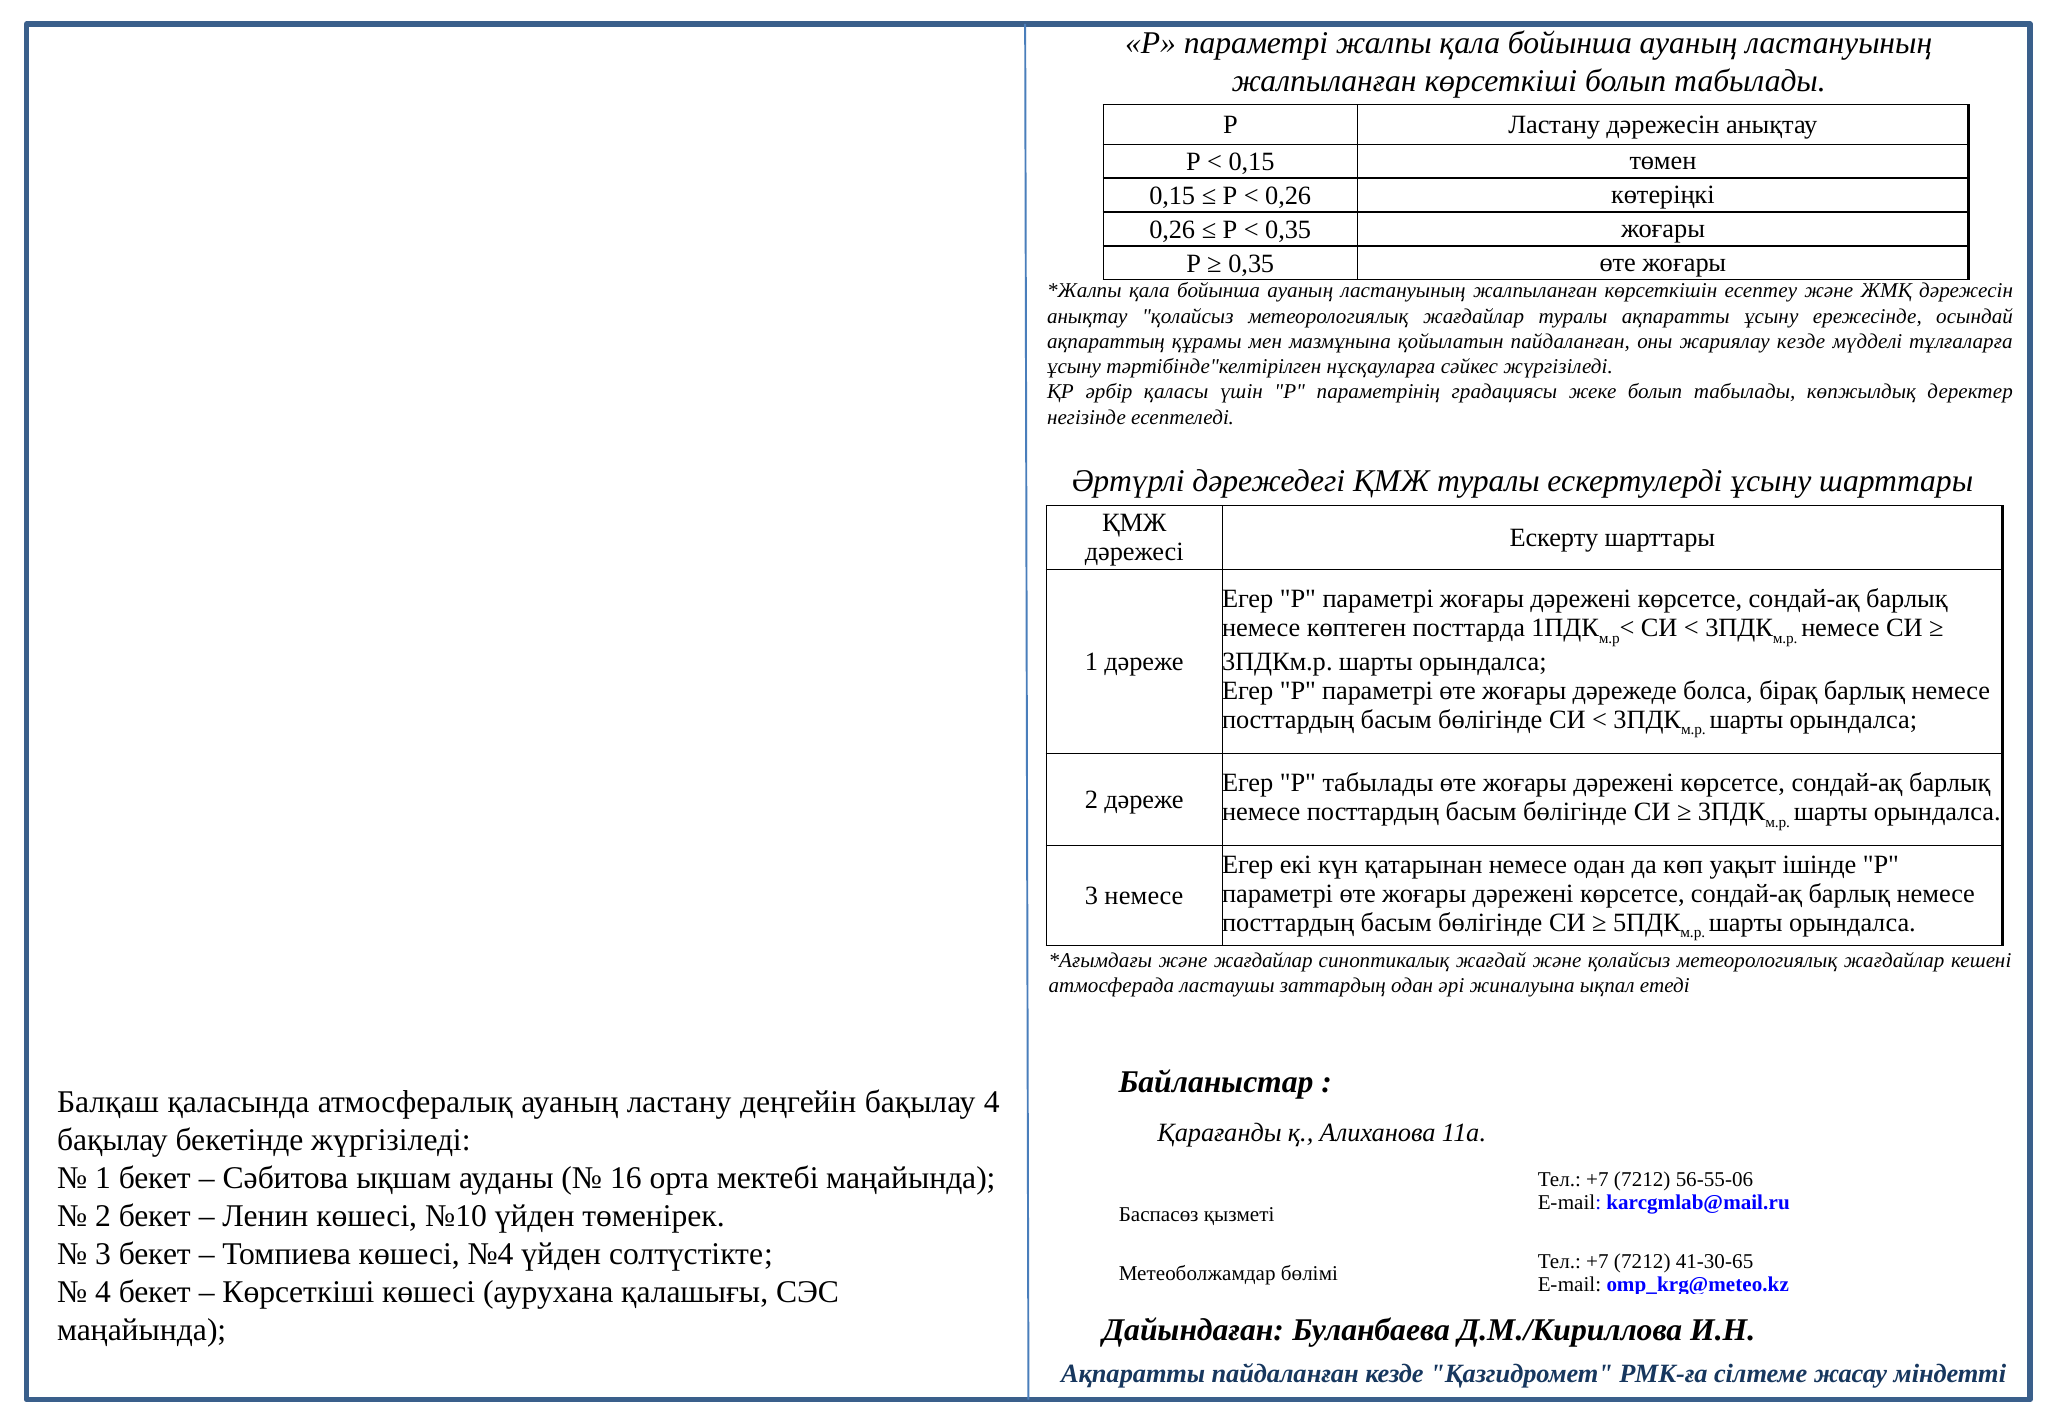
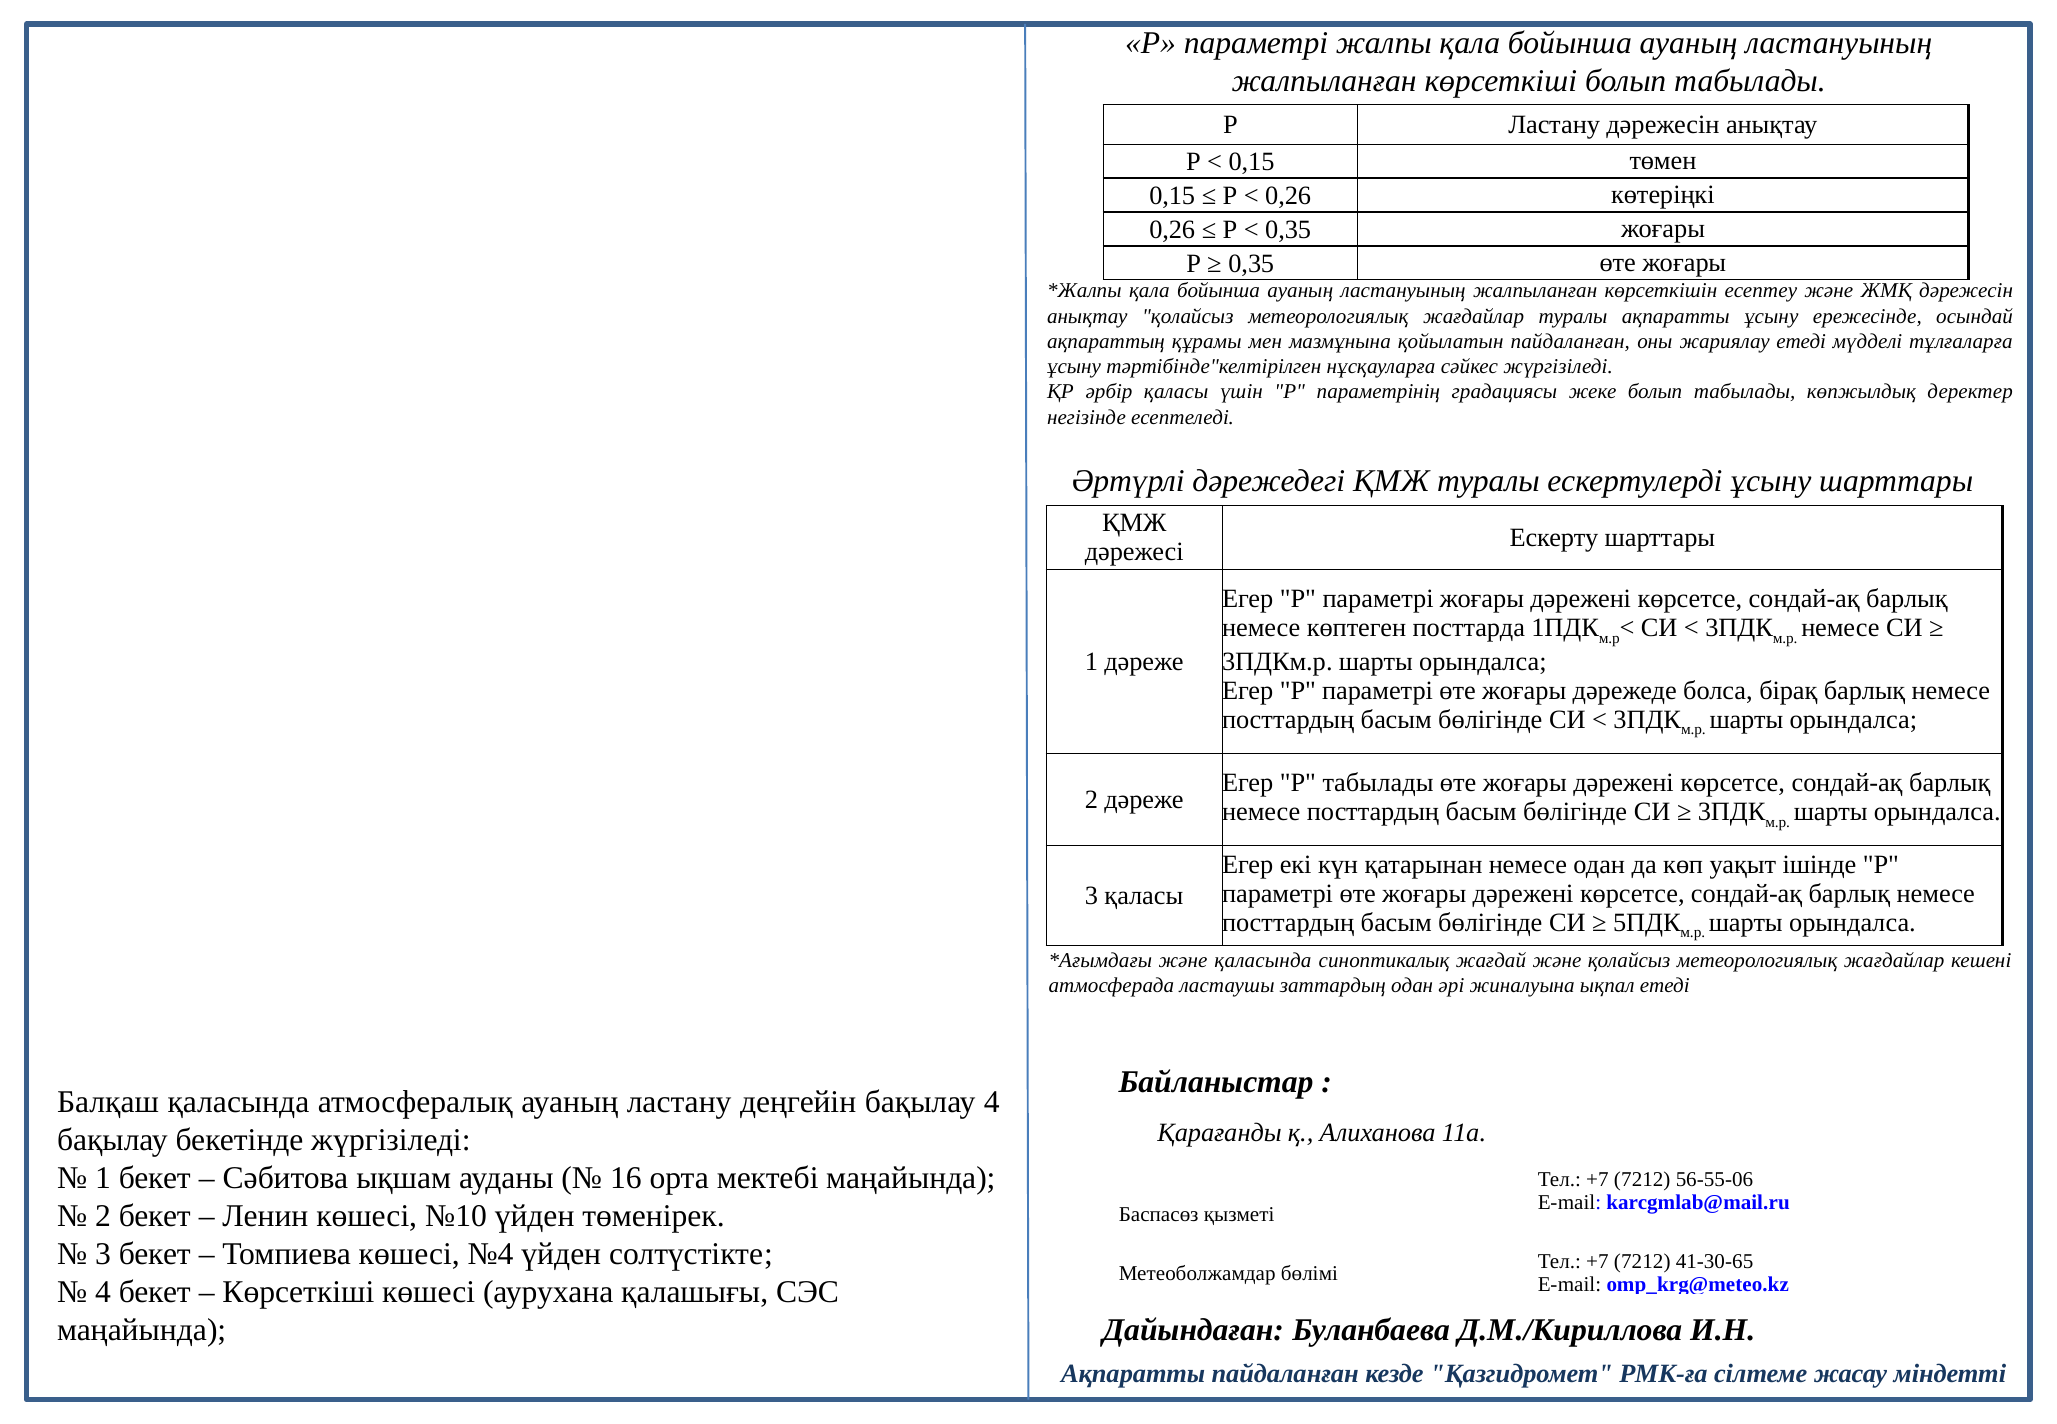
жариялау кезде: кезде -> етеді (1801, 341)
3 немесе: немесе -> қаласы (1144, 896)
және жағдайлар: жағдайлар -> қаласында (1263, 960)
